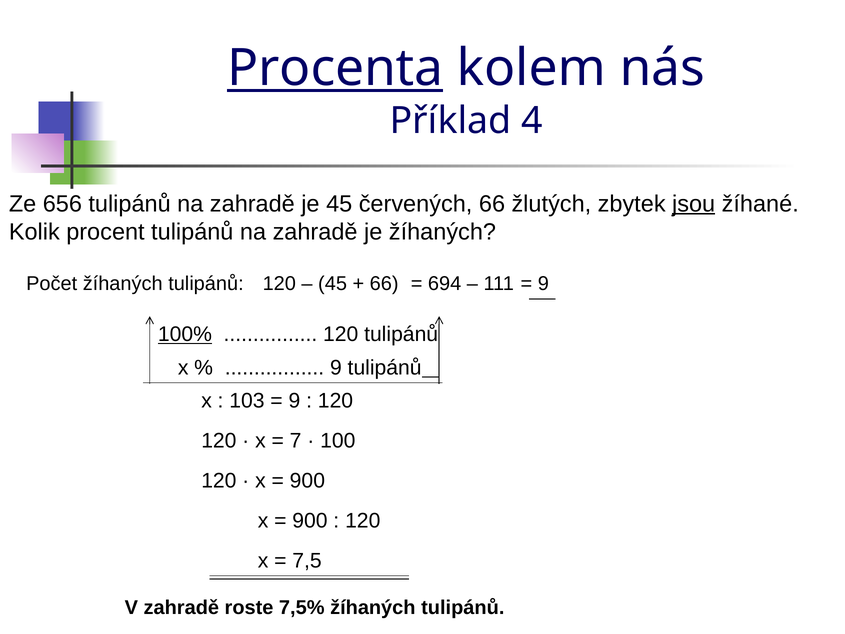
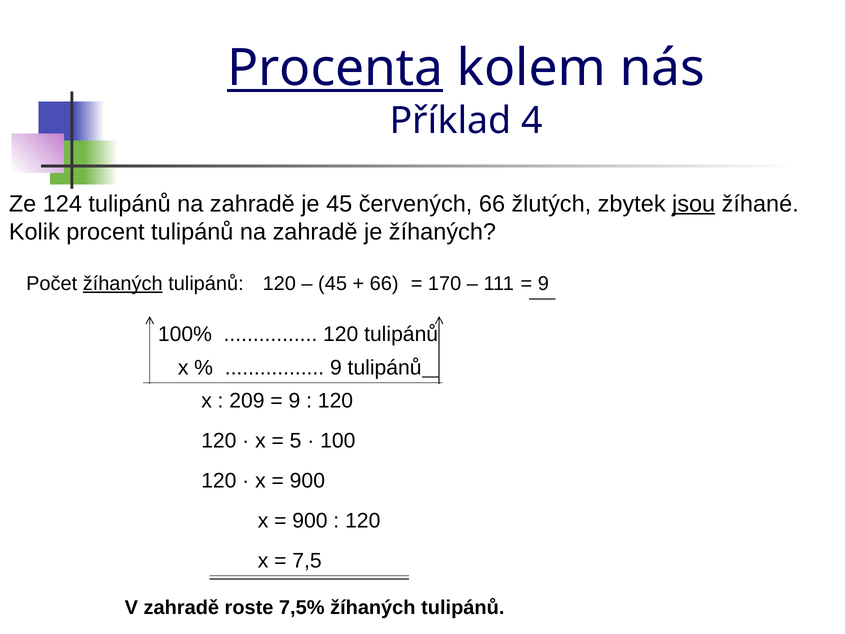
656: 656 -> 124 (62, 204)
žíhaných underline: none -> present (123, 284)
694: 694 -> 170 (445, 284)
100% underline: present -> none (185, 334)
103: 103 -> 209 (247, 401)
7: 7 -> 5 (296, 441)
